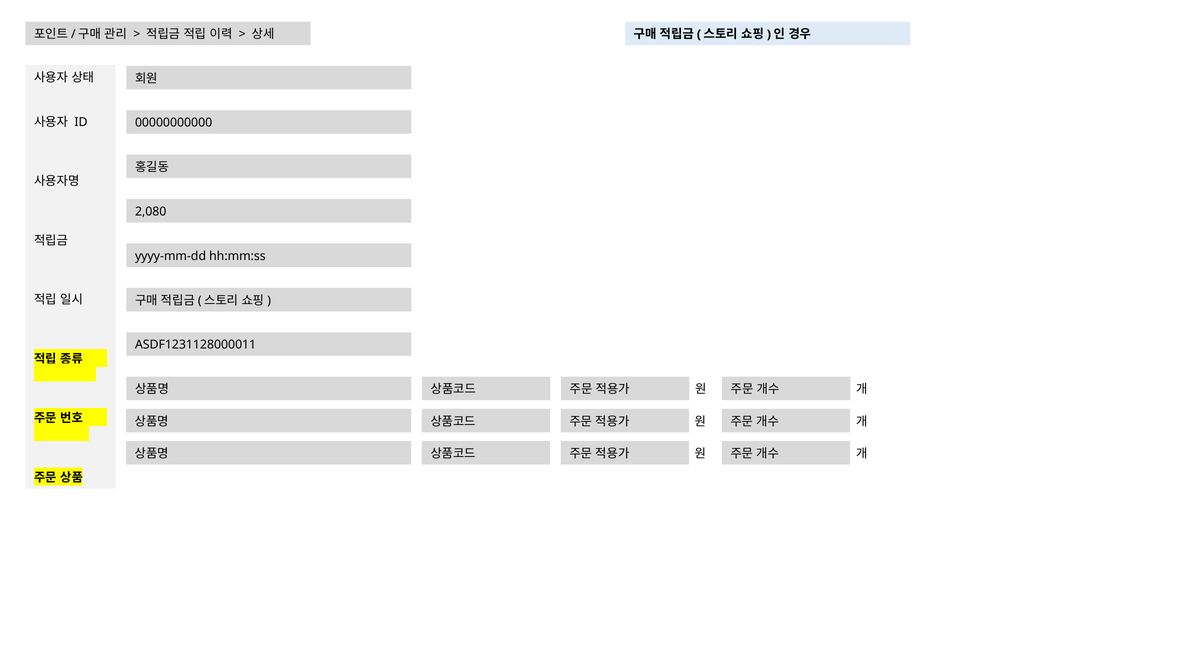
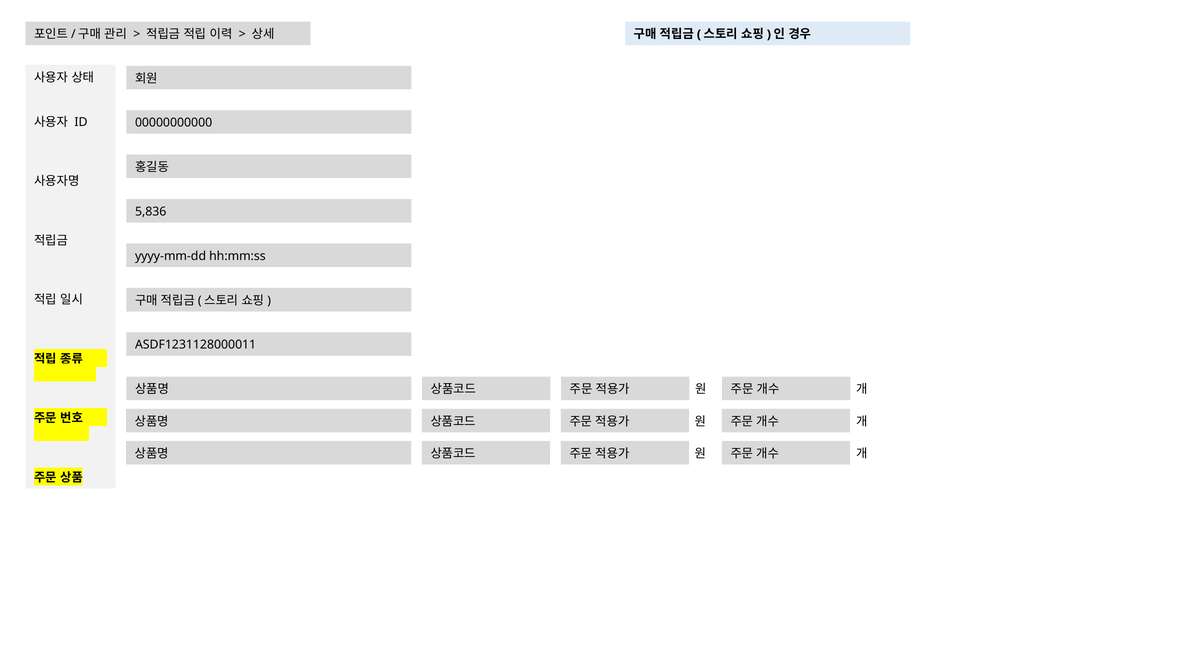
2,080: 2,080 -> 5,836 (151, 212)
